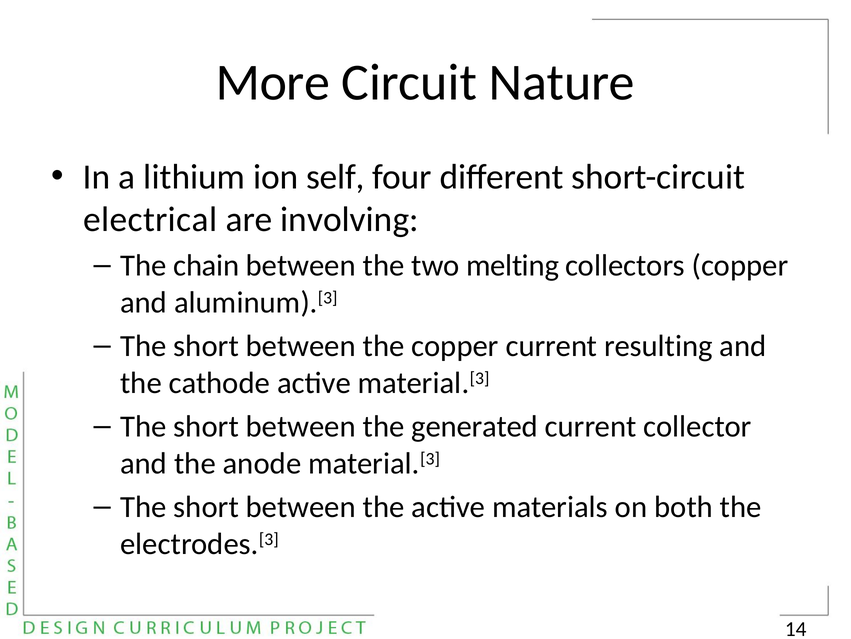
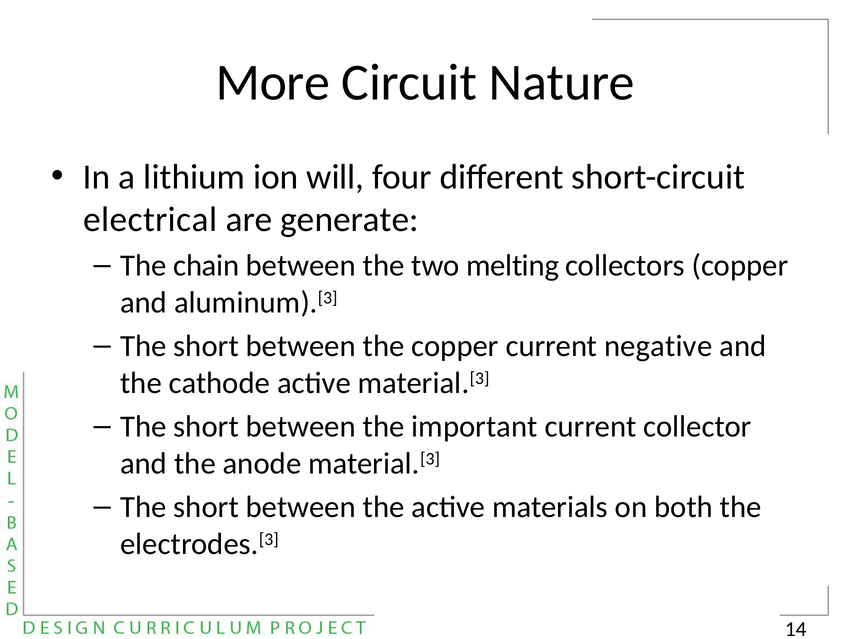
self: self -> will (335, 177)
involving: involving -> generate (350, 219)
resulting: resulting -> negative (658, 346)
generated: generated -> important (475, 426)
